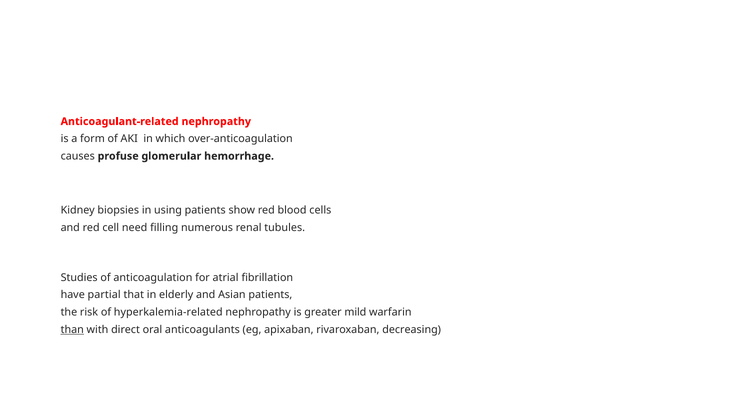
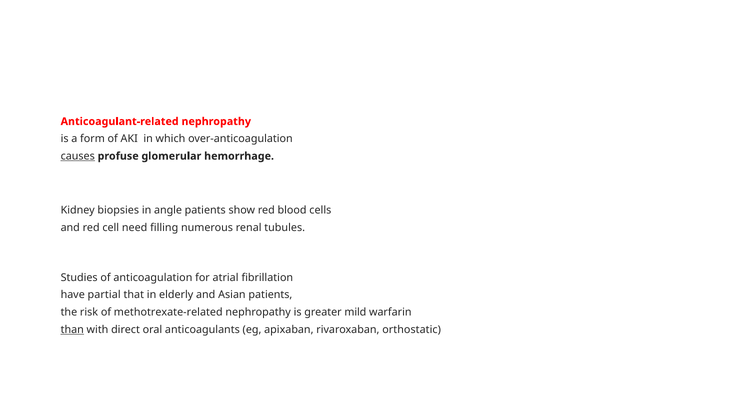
causes underline: none -> present (78, 156)
using: using -> angle (168, 210)
hyperkalemia-related: hyperkalemia-related -> methotrexate-related (168, 312)
decreasing: decreasing -> orthostatic (412, 330)
